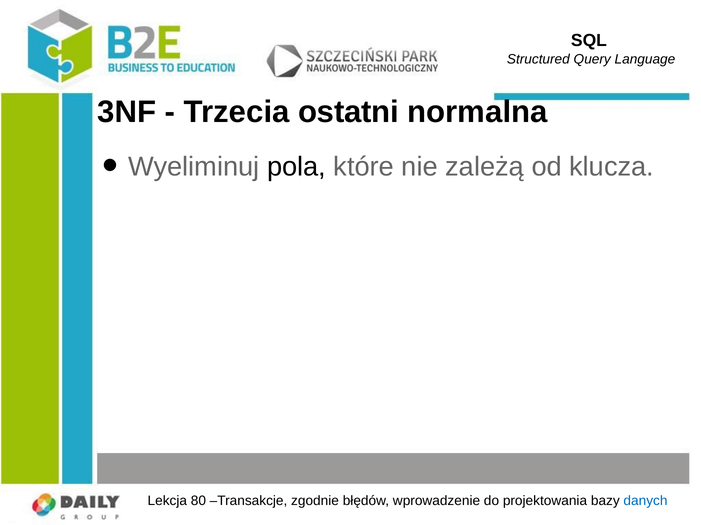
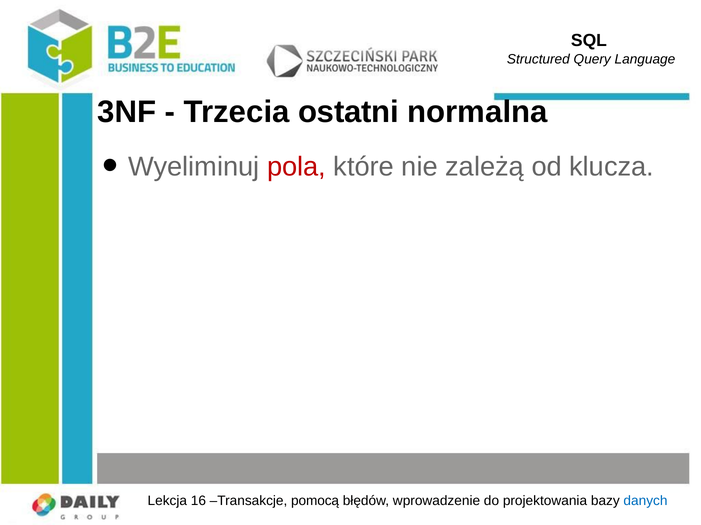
pola colour: black -> red (297, 167)
80: 80 -> 16 (198, 501)
zgodnie: zgodnie -> pomocą (315, 501)
